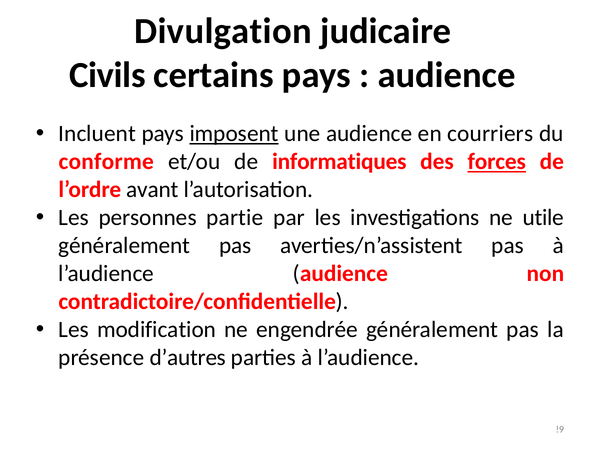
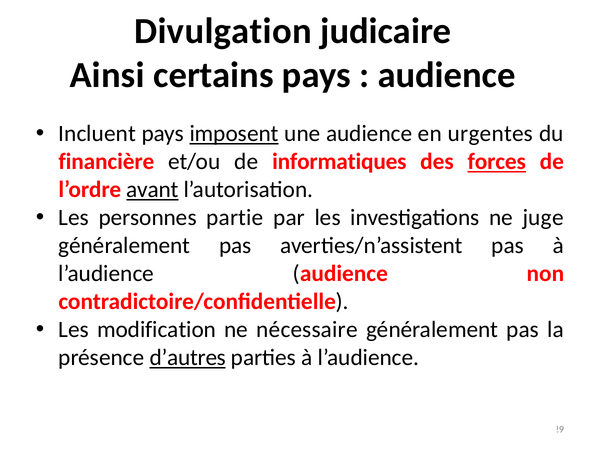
Civils: Civils -> Ainsi (107, 75)
courriers: courriers -> urgentes (490, 134)
conforme: conforme -> financière (106, 162)
avant underline: none -> present (152, 190)
utile: utile -> juge (543, 218)
engendrée: engendrée -> nécessaire (307, 330)
d’autres underline: none -> present (188, 358)
